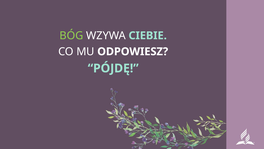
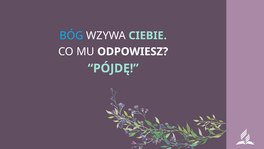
BÓG colour: light green -> light blue (71, 35)
